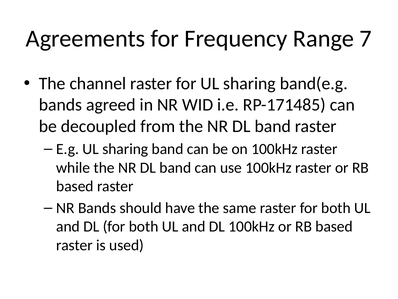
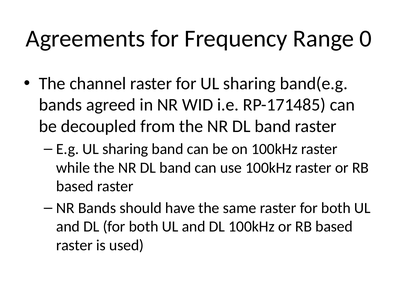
7: 7 -> 0 (366, 39)
